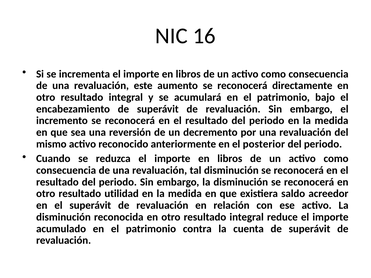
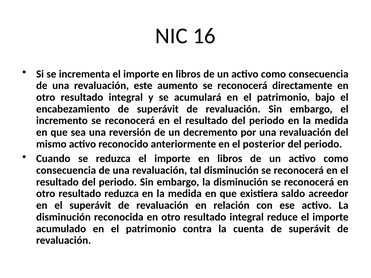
resultado utilidad: utilidad -> reduzca (122, 194)
